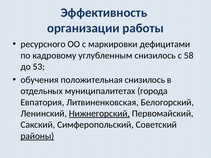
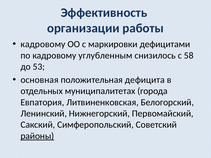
ресурсного: ресурсного -> кадровому (43, 44)
обучения: обучения -> основная (40, 80)
положительная снизилось: снизилось -> дефицита (145, 80)
Нижнегорский underline: present -> none (99, 114)
